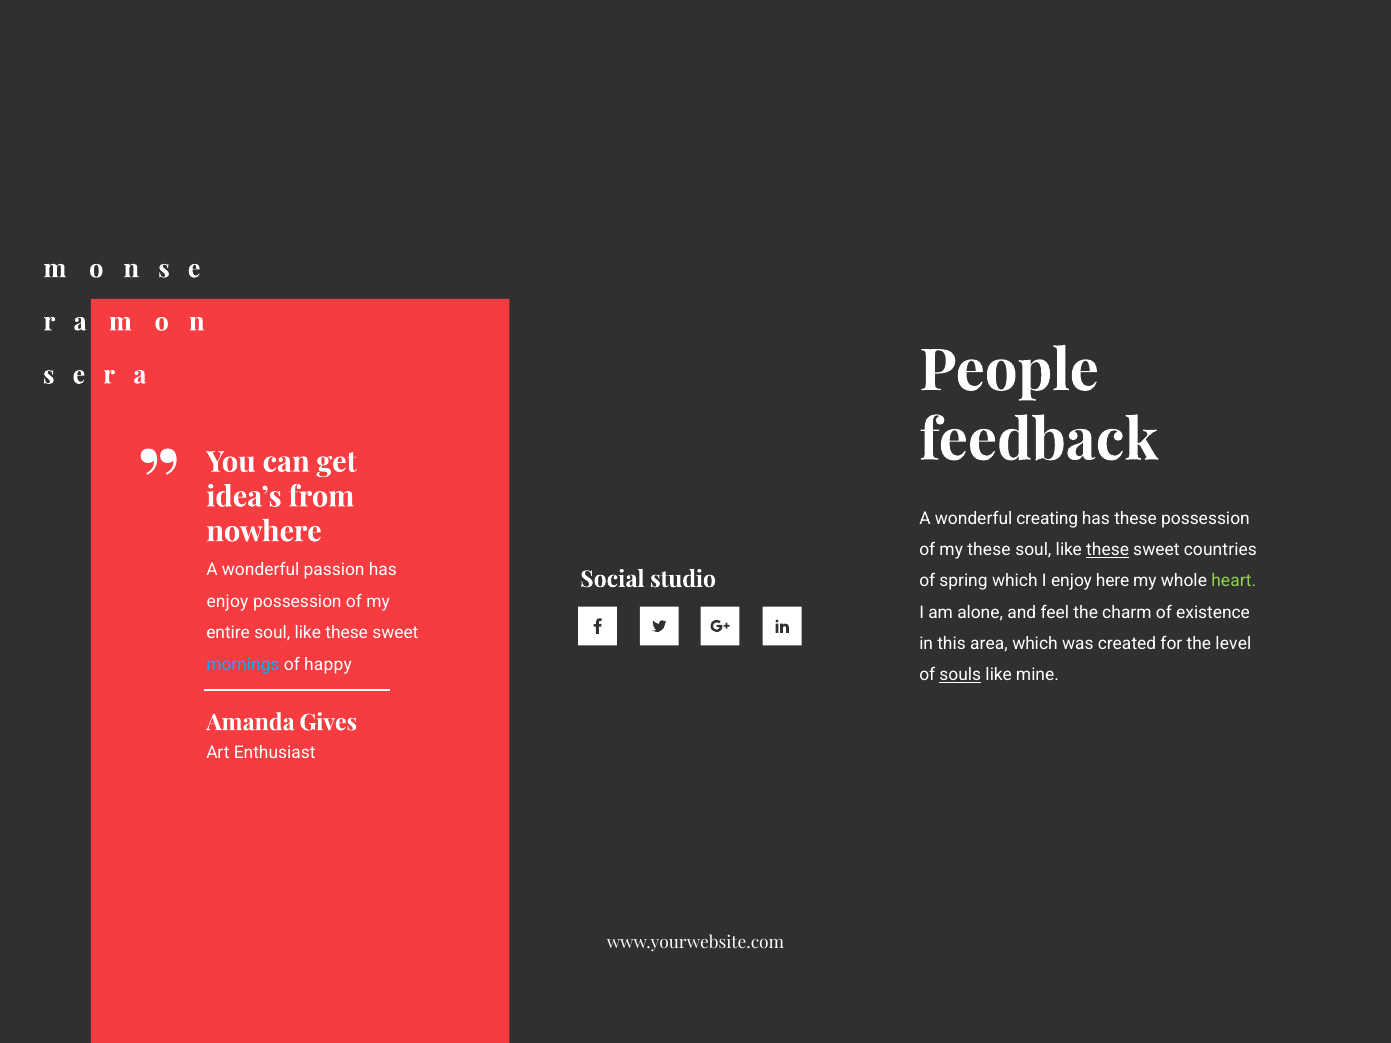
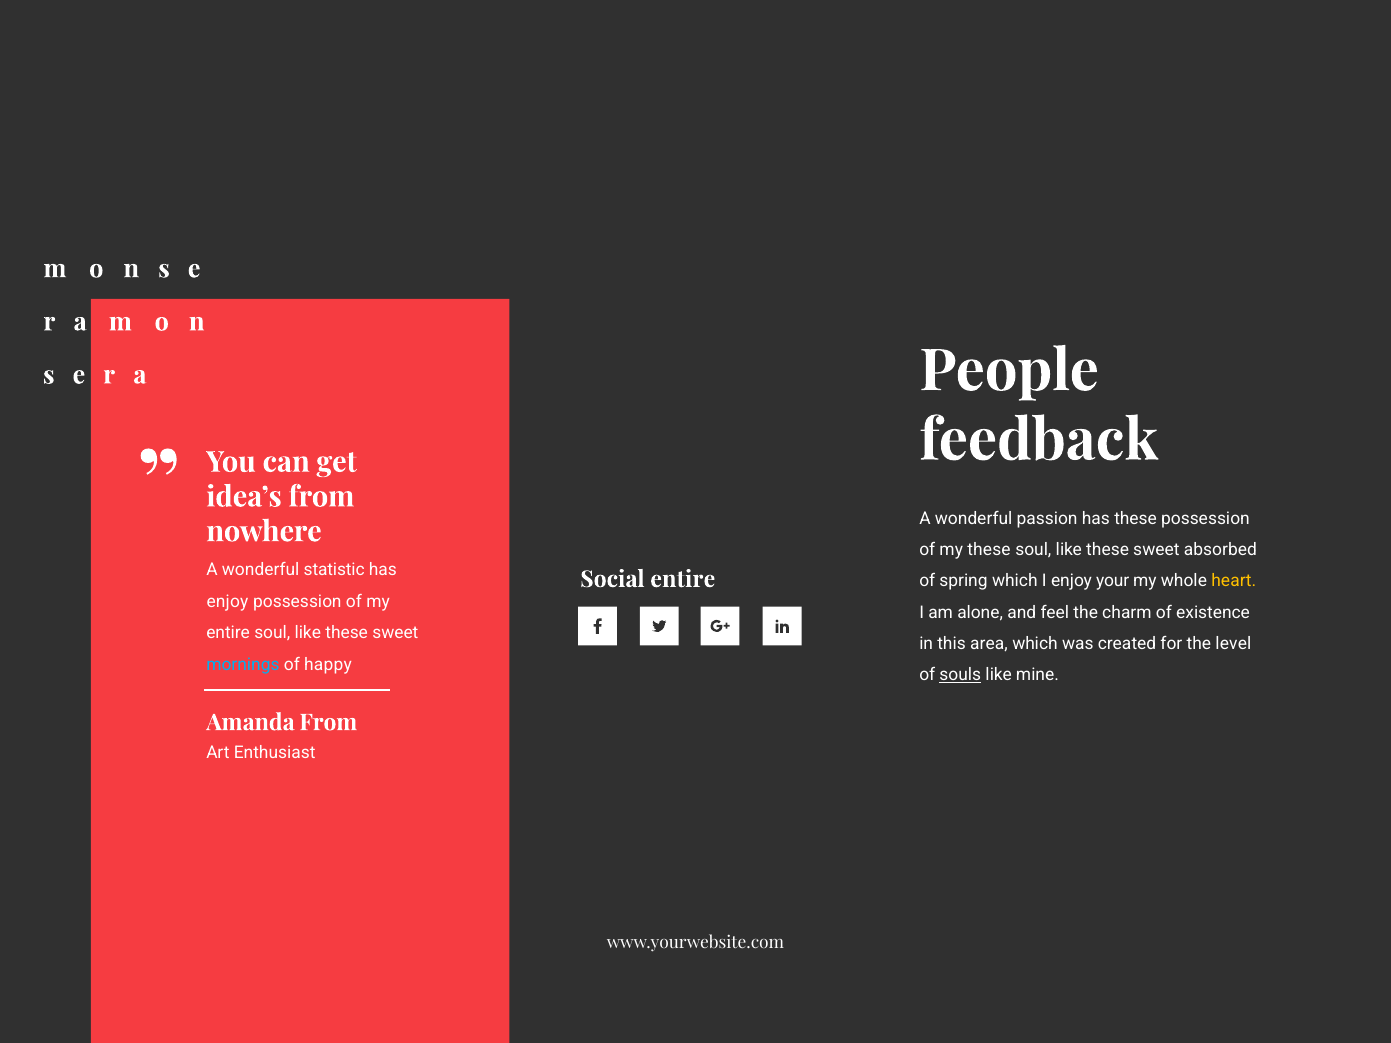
creating: creating -> passion (1047, 519)
these underline: present -> none (1108, 550)
countries: countries -> absorbed (1220, 550)
passion: passion -> statistic (334, 570)
Social studio: studio -> entire (683, 579)
here: here -> your (1113, 581)
heart colour: light green -> yellow (1234, 581)
Amanda Gives: Gives -> From (328, 723)
